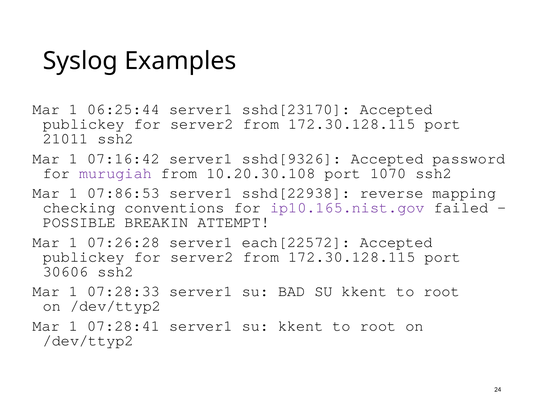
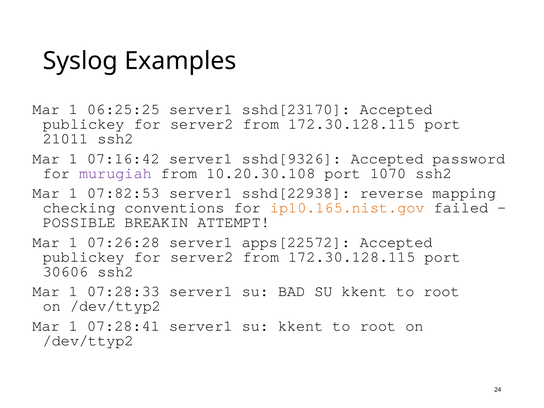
06:25:44: 06:25:44 -> 06:25:25 (123, 109)
07:86:53: 07:86:53 -> 07:82:53 (123, 193)
ip10.165.nist.gov colour: purple -> orange (347, 208)
each[22572: each[22572 -> apps[22572 (296, 242)
